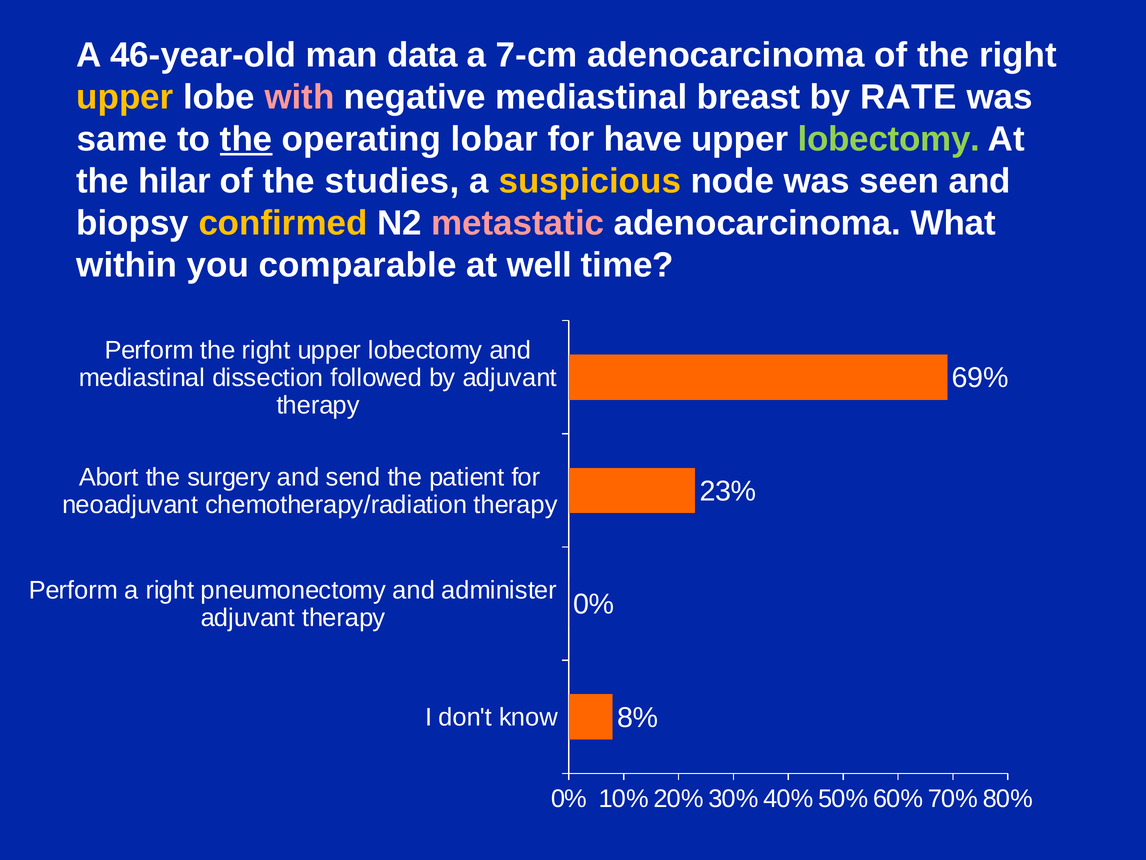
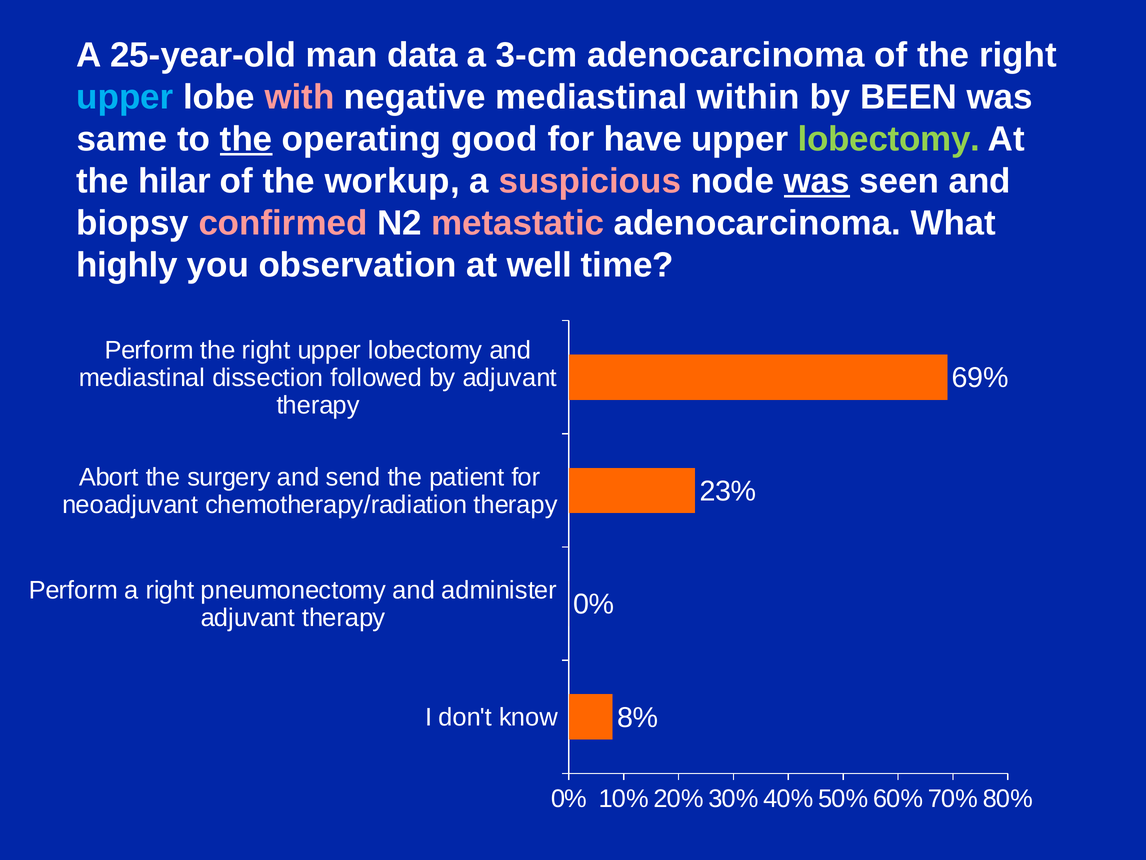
46-year-old: 46-year-old -> 25-year-old (203, 55)
7-cm: 7-cm -> 3-cm (537, 55)
upper colour: yellow -> light blue (125, 97)
breast: breast -> within (748, 97)
RATE: RATE -> BEEN (909, 97)
lobar: lobar -> good (494, 139)
studies: studies -> workup (392, 181)
suspicious colour: yellow -> pink (590, 181)
was underline: none -> present (817, 181)
confirmed colour: yellow -> pink (283, 223)
within: within -> highly (127, 265)
comparable: comparable -> observation (358, 265)
